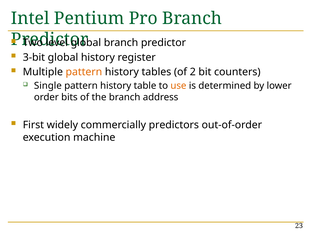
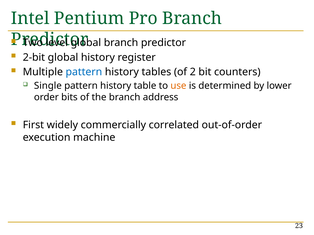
3-bit: 3-bit -> 2-bit (34, 57)
pattern colour: orange -> blue (84, 72)
predictors: predictors -> correlated (174, 125)
